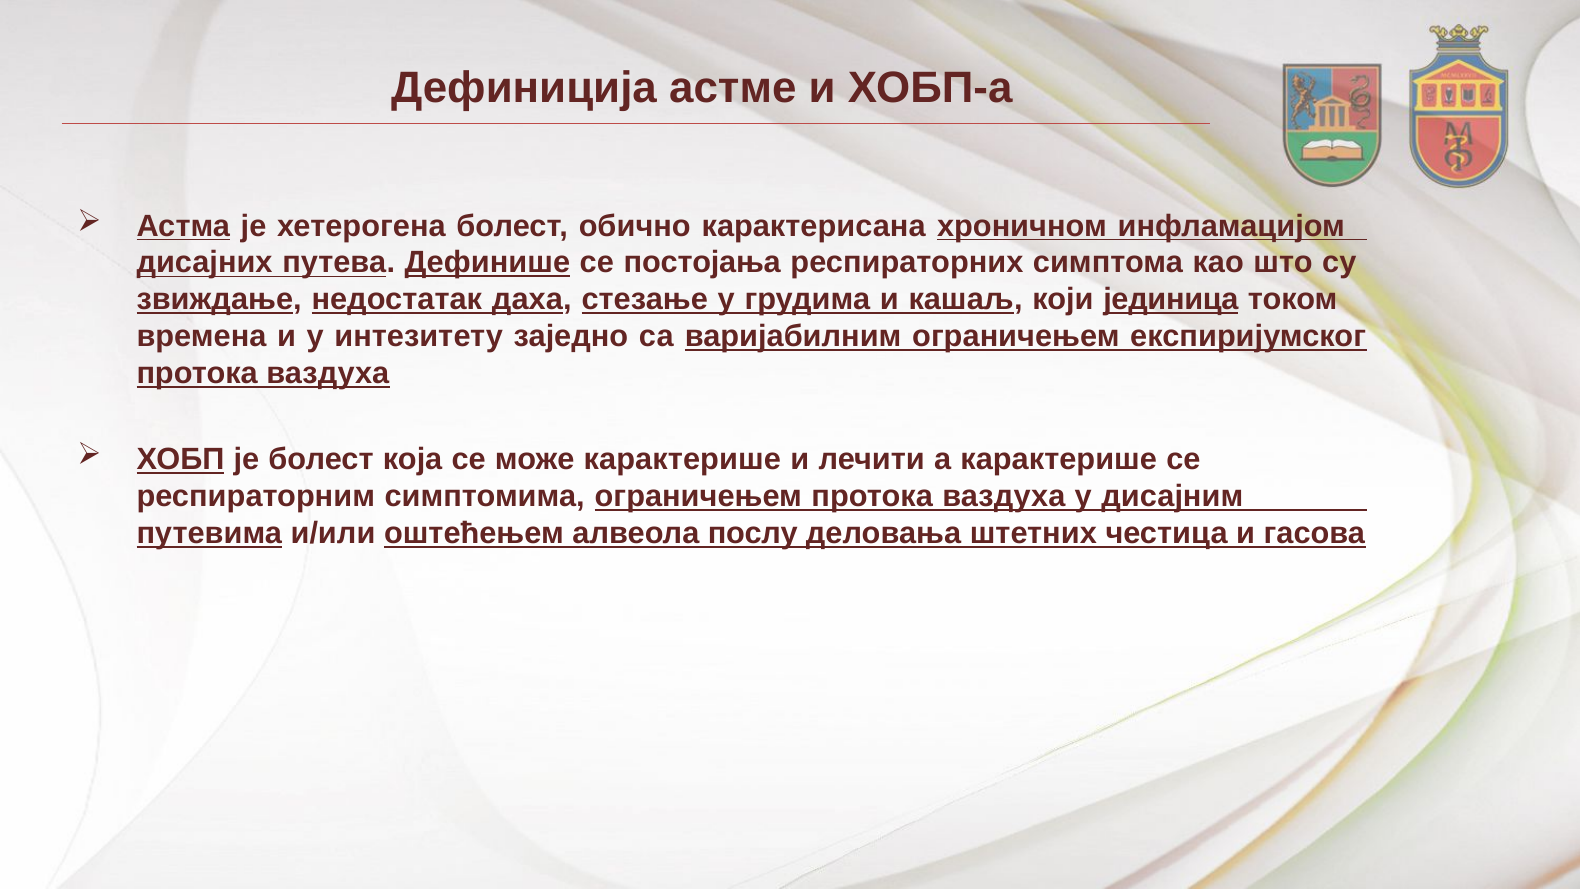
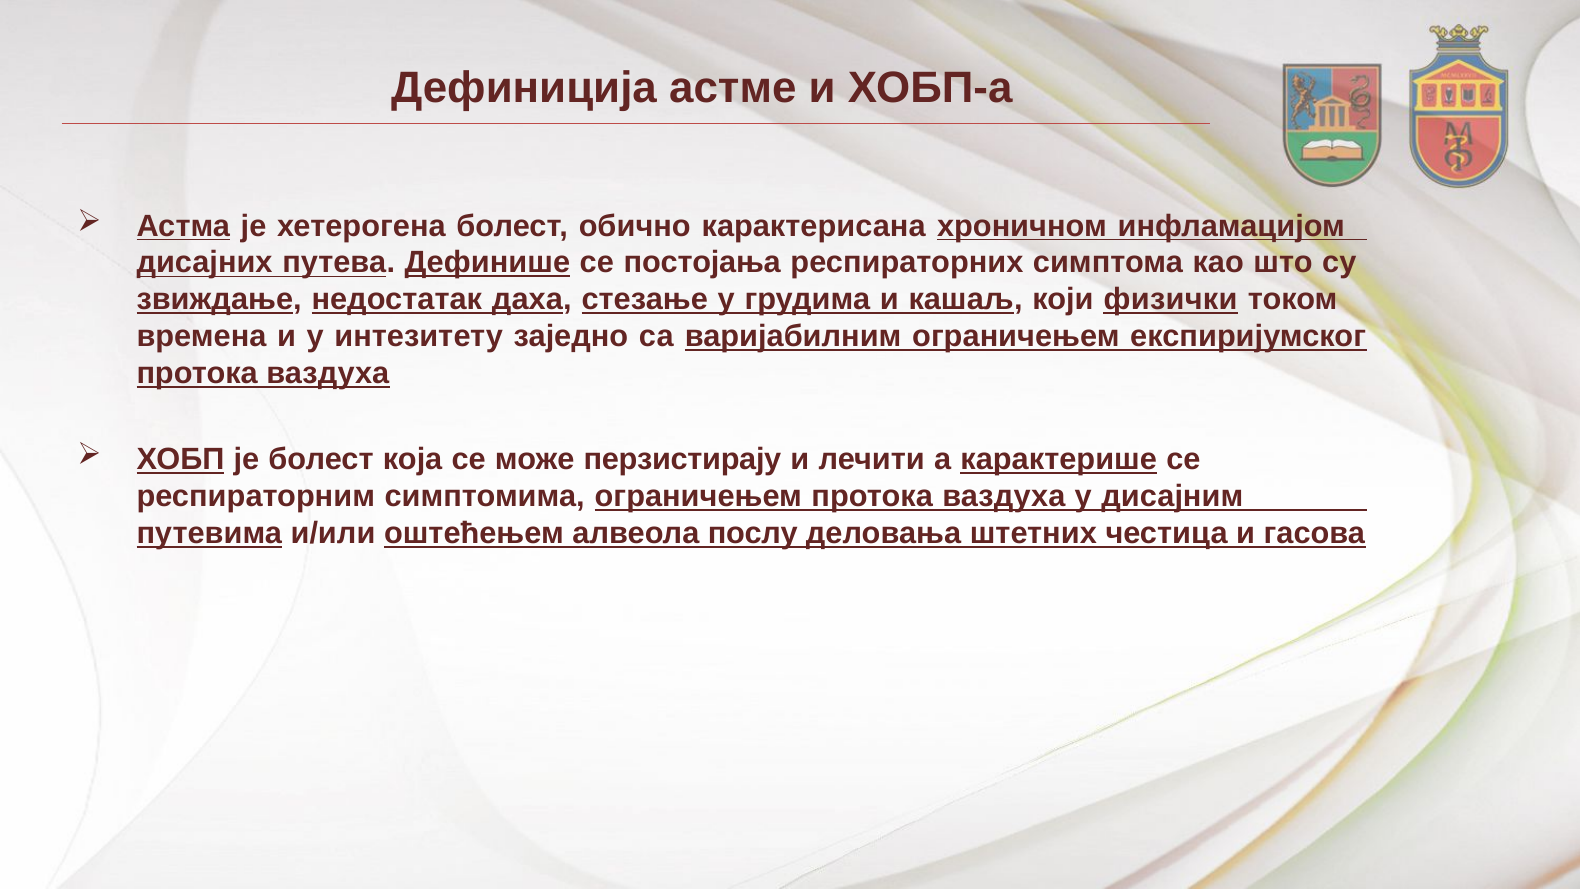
јединица: јединица -> физички (1171, 300)
може карактерише: карактерише -> перзистирају (682, 460)
карактерише underline: none -> present (1059, 460)
